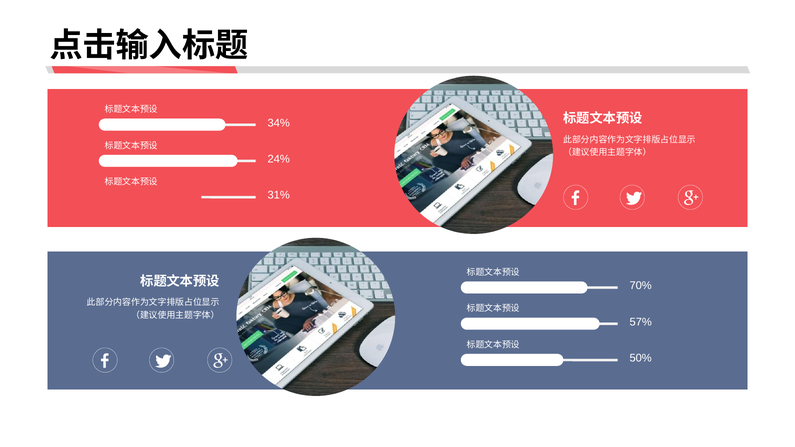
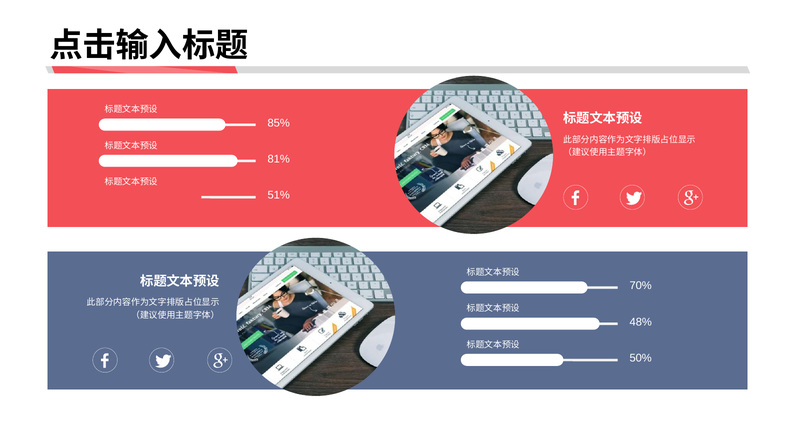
34%: 34% -> 85% (279, 123)
24%: 24% -> 81% (279, 159)
31%: 31% -> 51% (279, 195)
57%: 57% -> 48% (641, 322)
